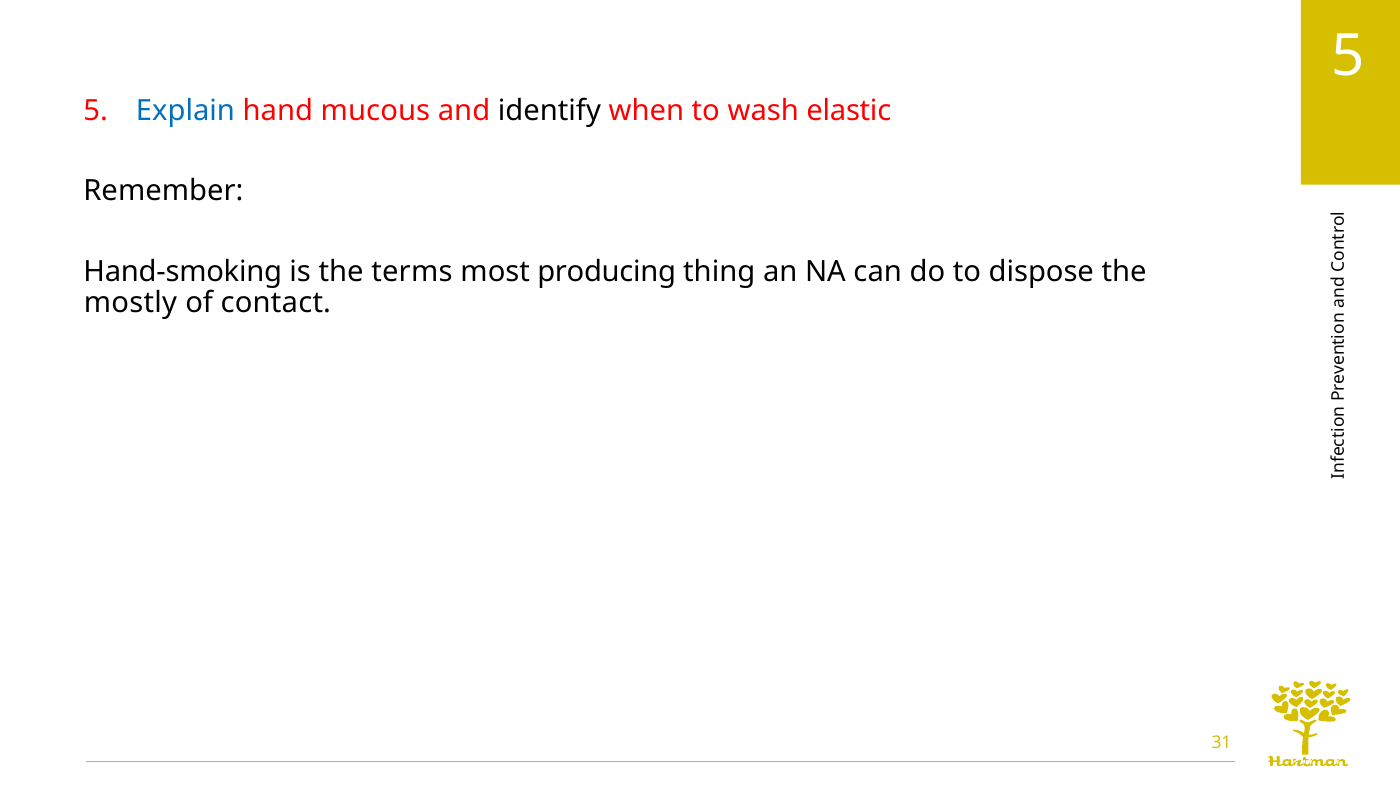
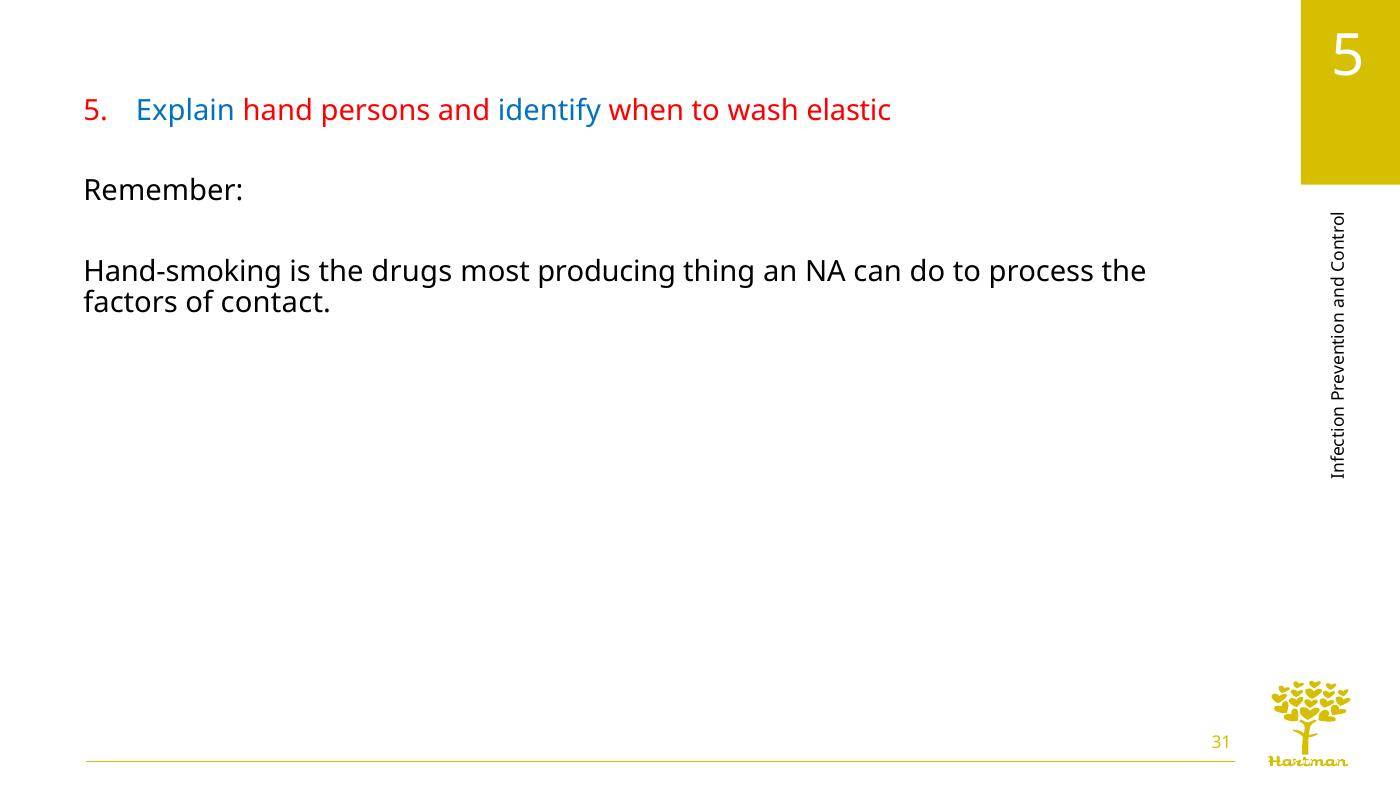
mucous: mucous -> persons (376, 110)
identify colour: black -> blue (549, 110)
terms: terms -> drugs (412, 271)
dispose: dispose -> process (1041, 271)
mostly: mostly -> factors (131, 303)
